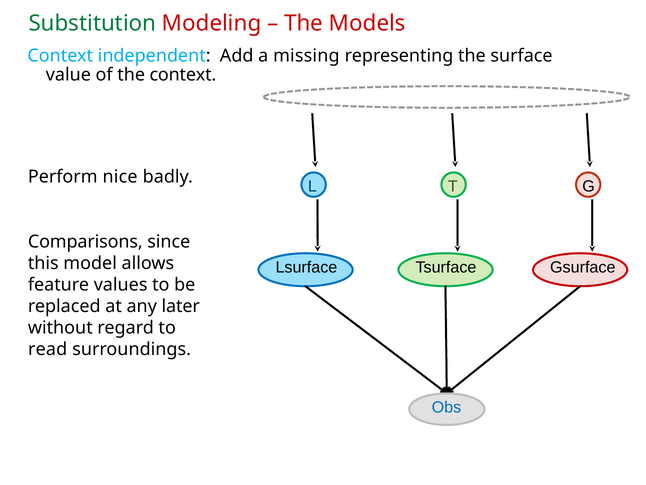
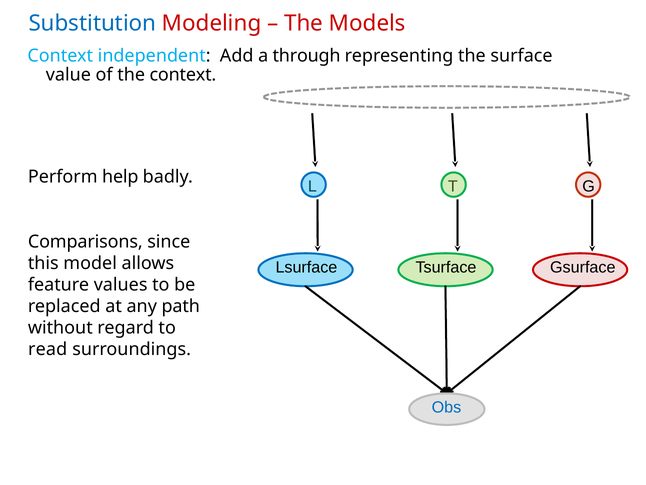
Substitution colour: green -> blue (92, 23)
missing: missing -> through (307, 56)
nice: nice -> help (120, 177)
later: later -> path (181, 306)
